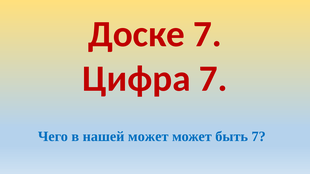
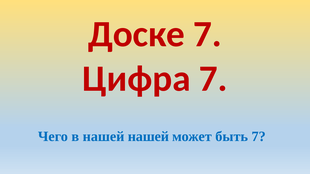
нашей может: может -> нашей (148, 137)
